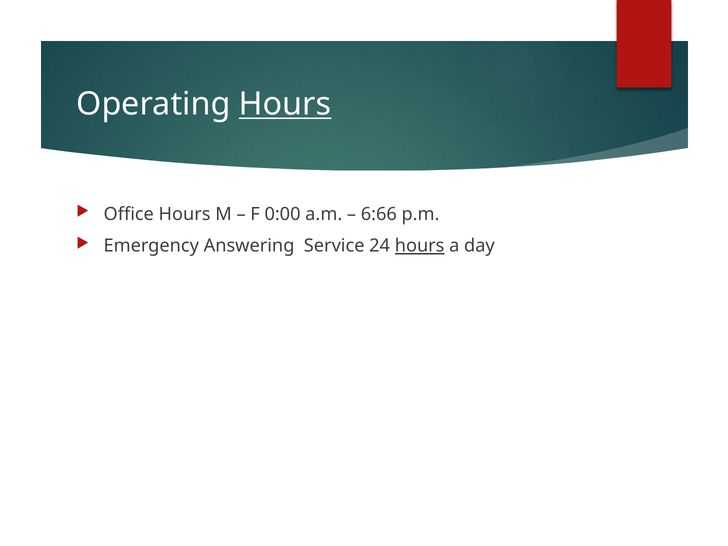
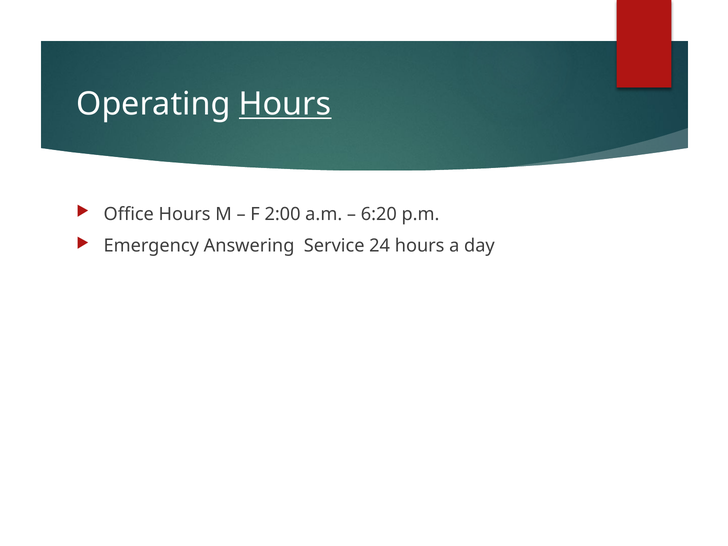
0:00: 0:00 -> 2:00 (283, 214)
6:66: 6:66 -> 6:20 (379, 214)
hours underline: present -> none (420, 246)
